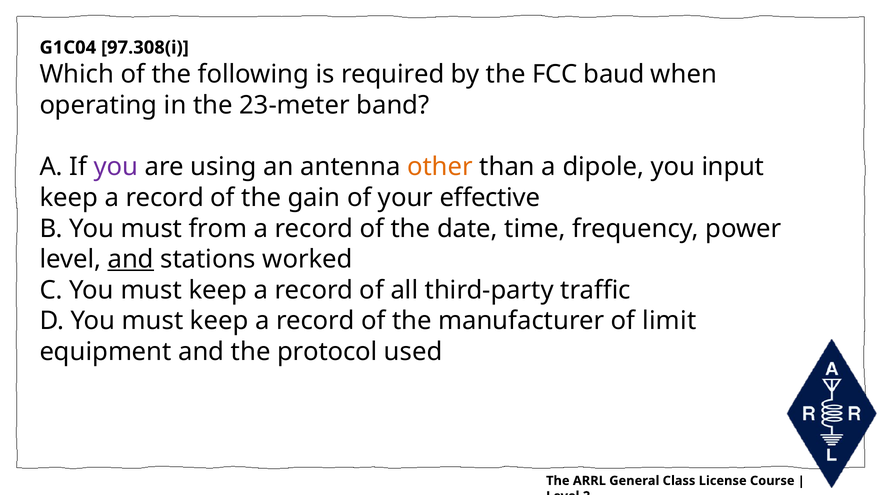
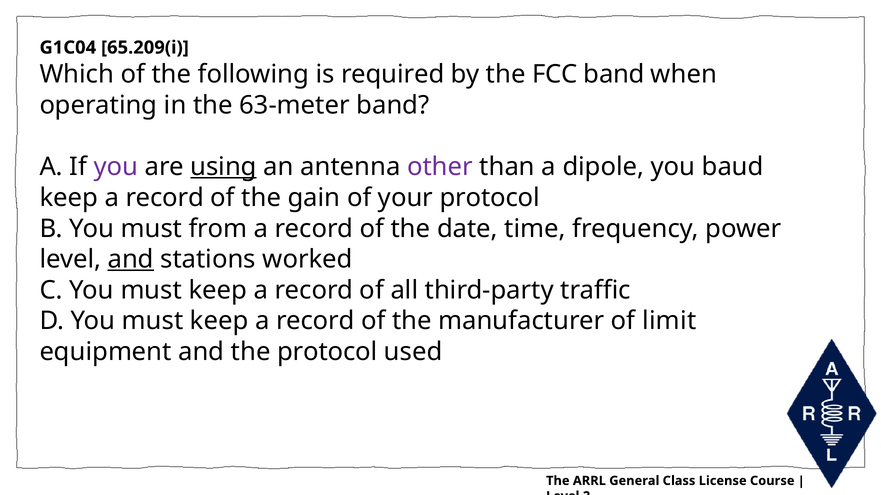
97.308(i: 97.308(i -> 65.209(i (145, 48)
FCC baud: baud -> band (614, 75)
23-meter: 23-meter -> 63-meter (294, 105)
using underline: none -> present (224, 167)
other colour: orange -> purple (440, 167)
input: input -> baud (733, 167)
your effective: effective -> protocol (490, 198)
